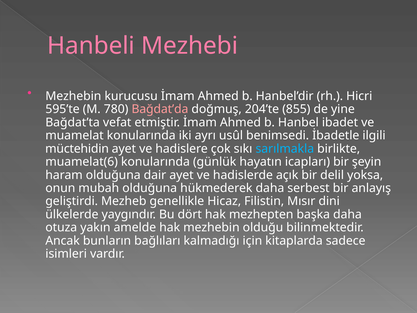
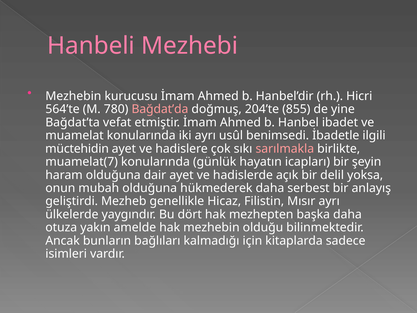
595’te: 595’te -> 564’te (63, 109)
sarılmakla colour: light blue -> pink (285, 149)
muamelat(6: muamelat(6 -> muamelat(7 (82, 162)
Mısır dini: dini -> ayrı (329, 201)
